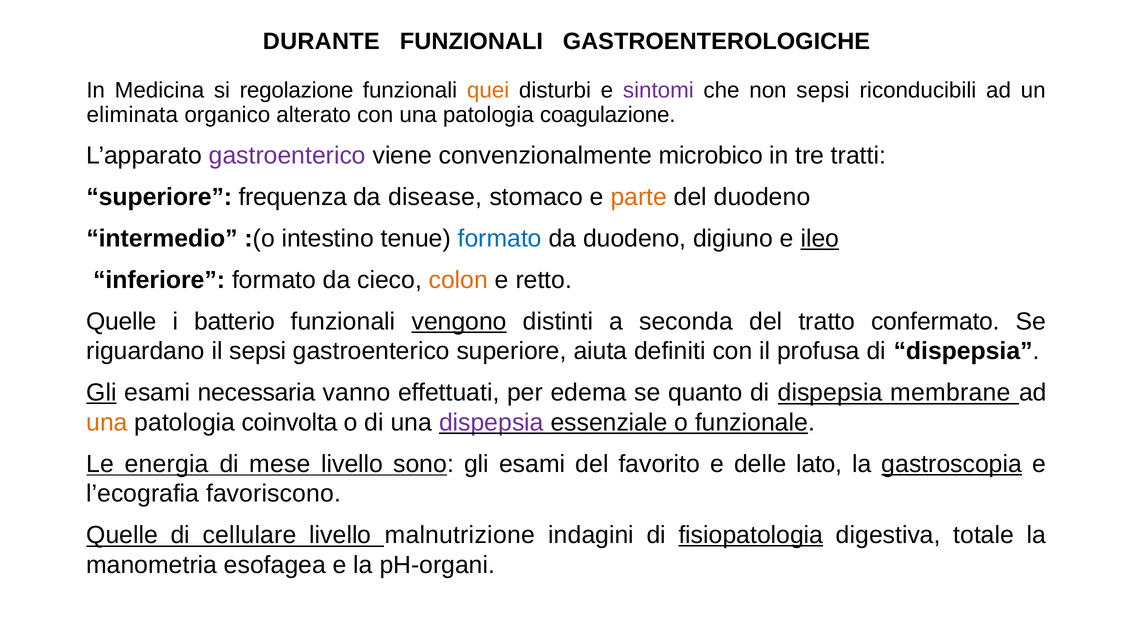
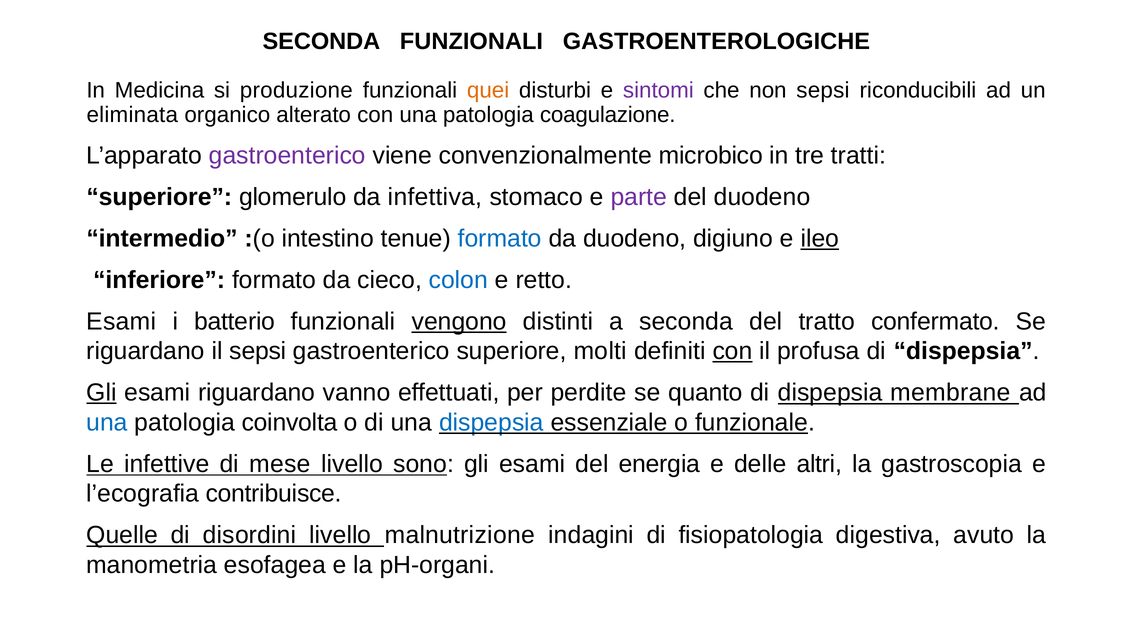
DURANTE: DURANTE -> SECONDA (321, 41)
regolazione: regolazione -> produzione (296, 91)
frequenza: frequenza -> glomerulo (293, 197)
disease: disease -> infettiva (435, 197)
parte colour: orange -> purple (639, 197)
colon colour: orange -> blue (458, 280)
Quelle: Quelle -> Esami (121, 322)
aiuta: aiuta -> molti (600, 351)
con underline: none -> present (732, 351)
esami necessaria: necessaria -> riguardano (257, 393)
edema: edema -> perdite (589, 393)
una colour: orange -> blue (107, 423)
dispepsia colour: purple -> blue (491, 423)
energia: energia -> infettive (167, 464)
favorito: favorito -> energia (659, 464)
lato: lato -> altri (819, 464)
gastroscopia underline: present -> none (952, 464)
favoriscono: favoriscono -> contribuisce (274, 494)
cellulare: cellulare -> disordini (250, 536)
fisiopatologia underline: present -> none (751, 536)
totale: totale -> avuto (984, 536)
